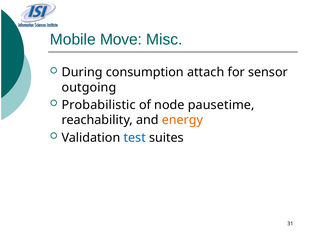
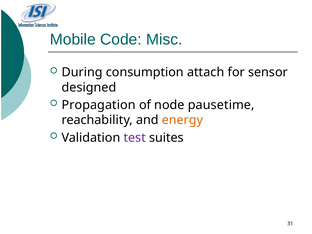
Move: Move -> Code (121, 40)
outgoing: outgoing -> designed (89, 87)
Probabilistic: Probabilistic -> Propagation (99, 105)
test colour: blue -> purple (135, 138)
